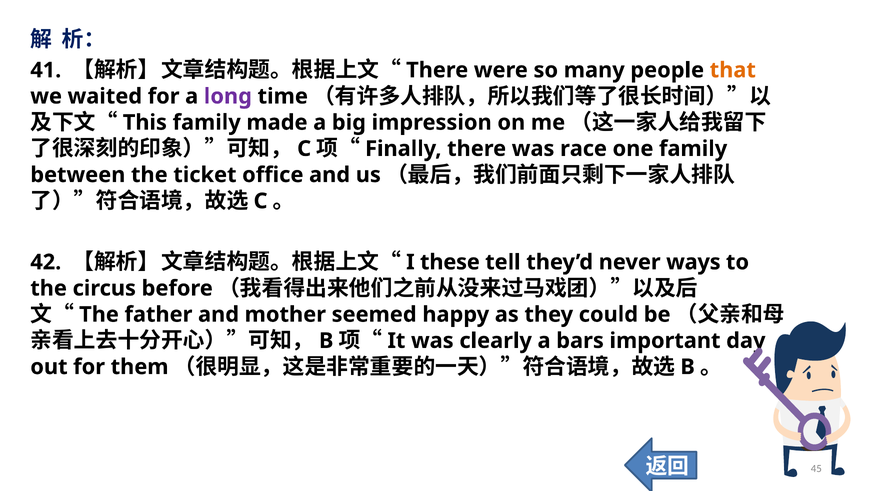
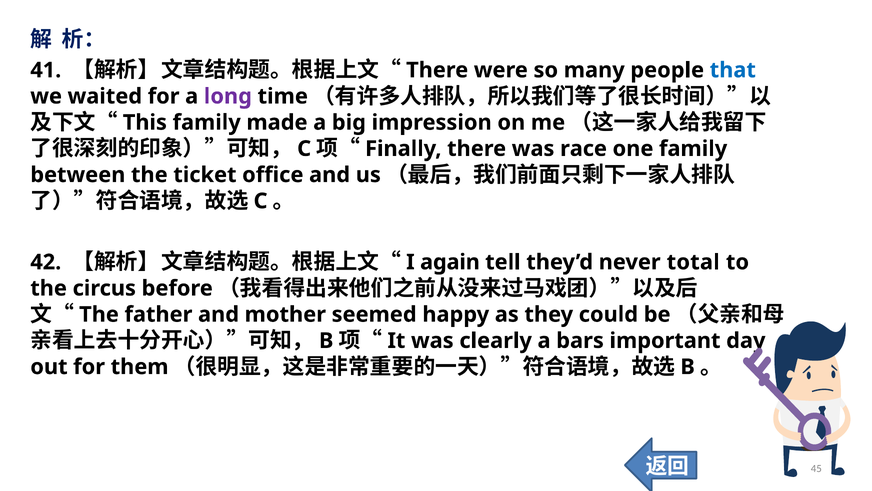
that colour: orange -> blue (733, 70)
these: these -> again (450, 262)
ways: ways -> total (693, 262)
